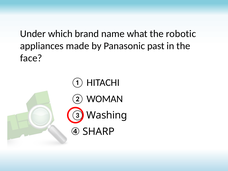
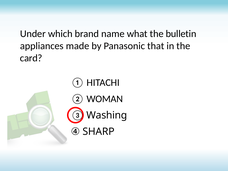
robotic: robotic -> bulletin (181, 34)
past: past -> that (156, 46)
face: face -> card (31, 58)
